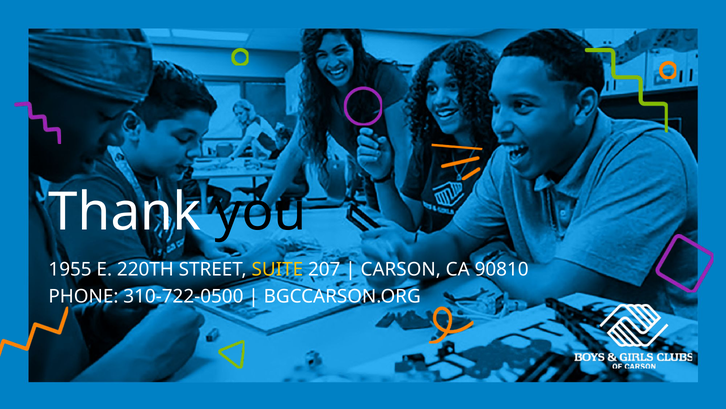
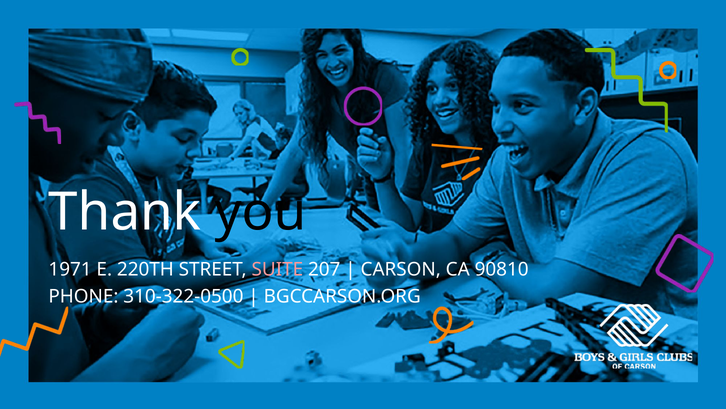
1955: 1955 -> 1971 (70, 269)
SUITE colour: yellow -> pink (277, 269)
310-722-0500: 310-722-0500 -> 310-322-0500 (183, 296)
